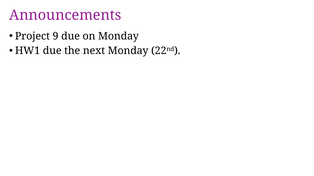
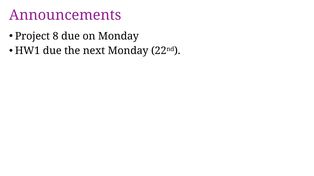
9: 9 -> 8 (56, 36)
